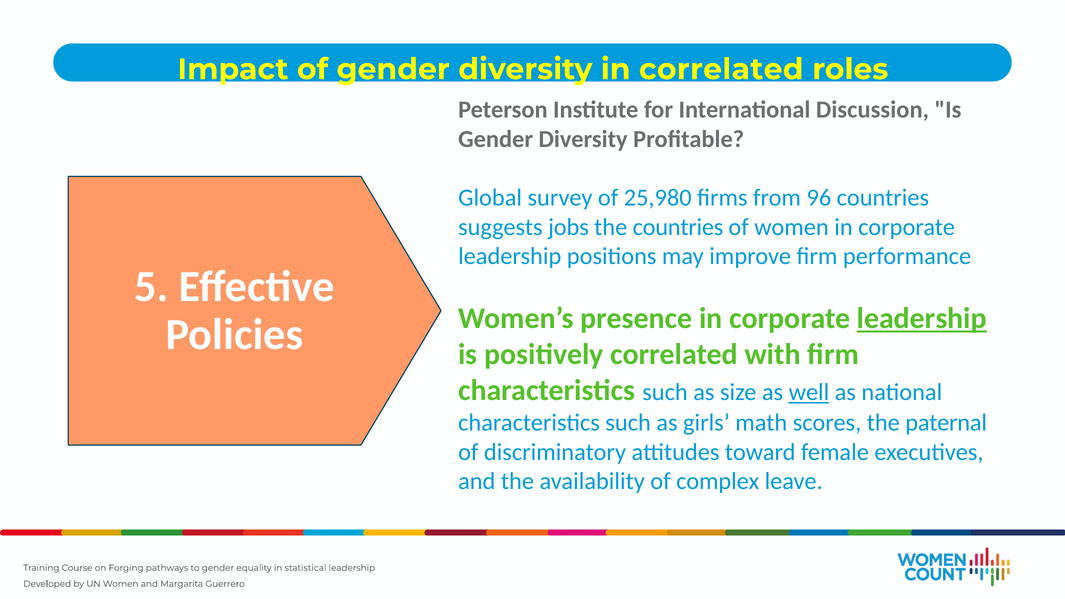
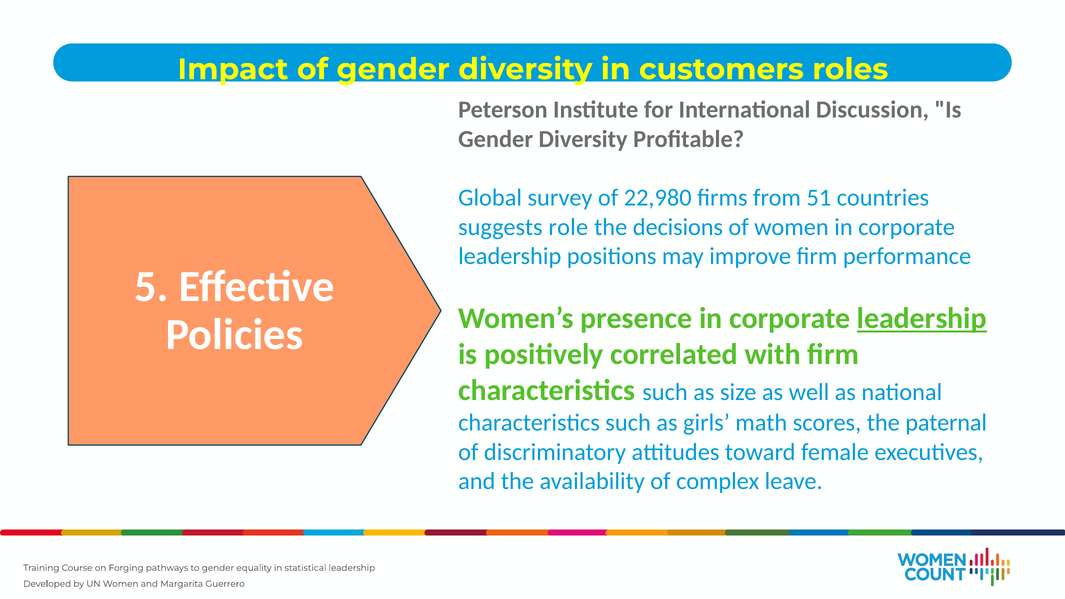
in correlated: correlated -> customers (721, 69)
25,980: 25,980 -> 22,980 (658, 198)
96: 96 -> 51 (819, 198)
jobs: jobs -> role (568, 227)
the countries: countries -> decisions (678, 227)
well underline: present -> none (809, 392)
